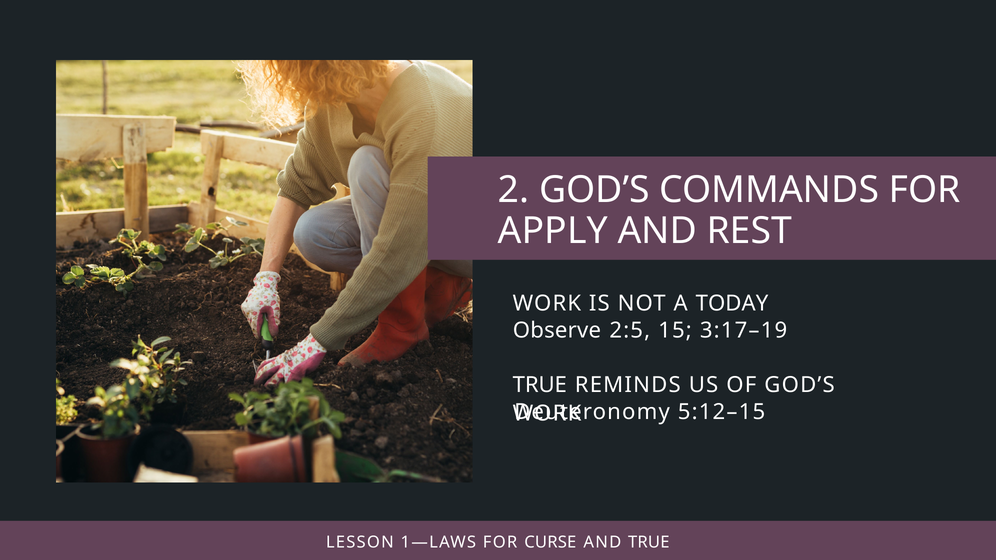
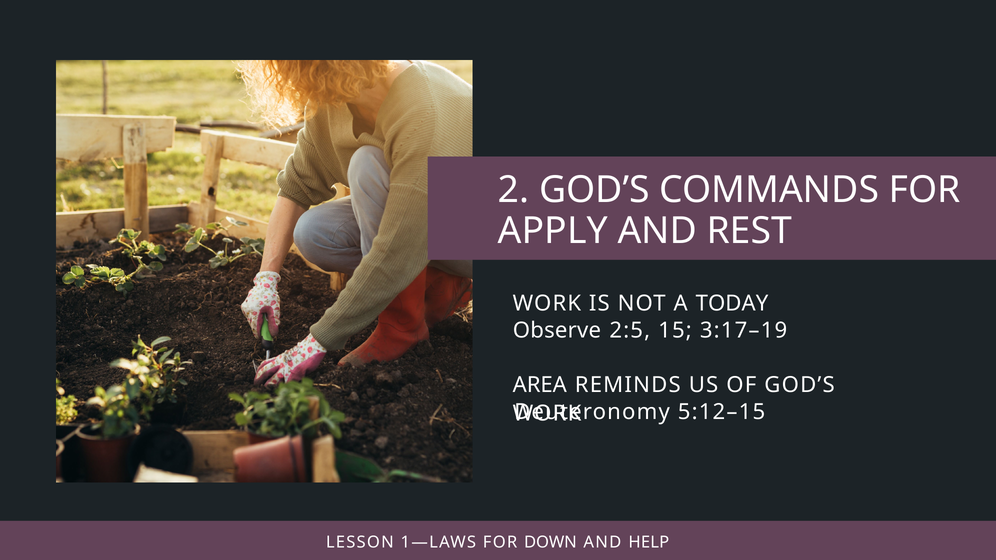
TRUE: TRUE -> AREA (540, 385)
CURSE: CURSE -> DOWN (550, 543)
TRUE: TRUE -> HELP (649, 543)
